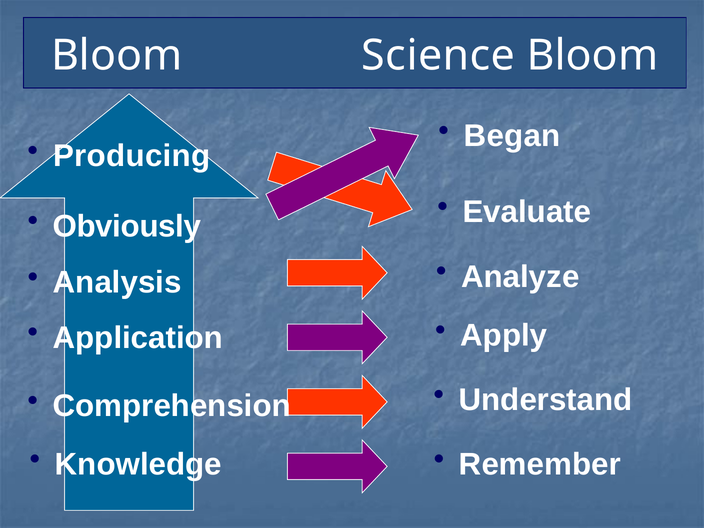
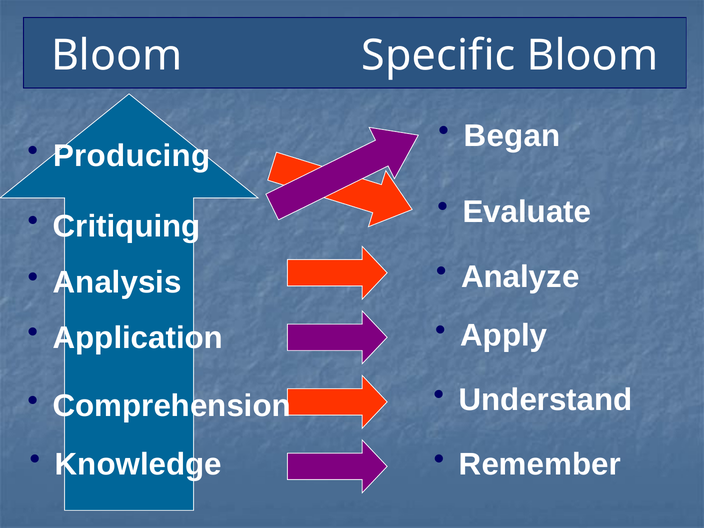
Science: Science -> Specific (438, 56)
Obviously: Obviously -> Critiquing (127, 226)
